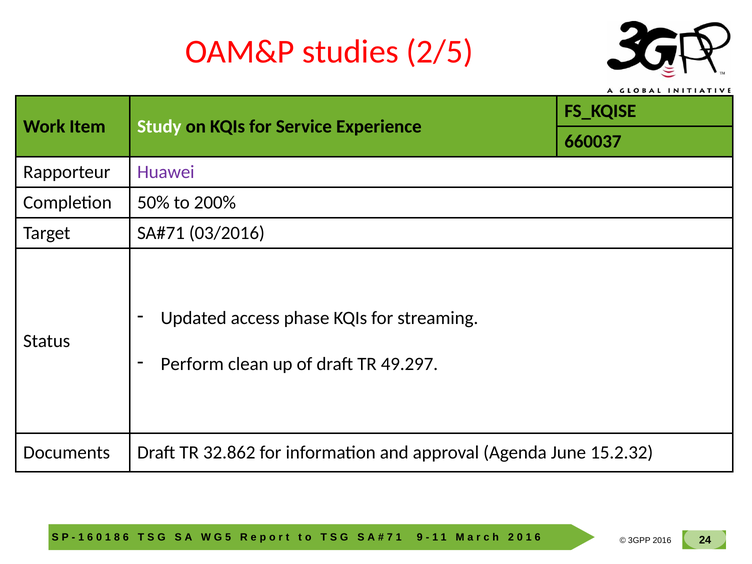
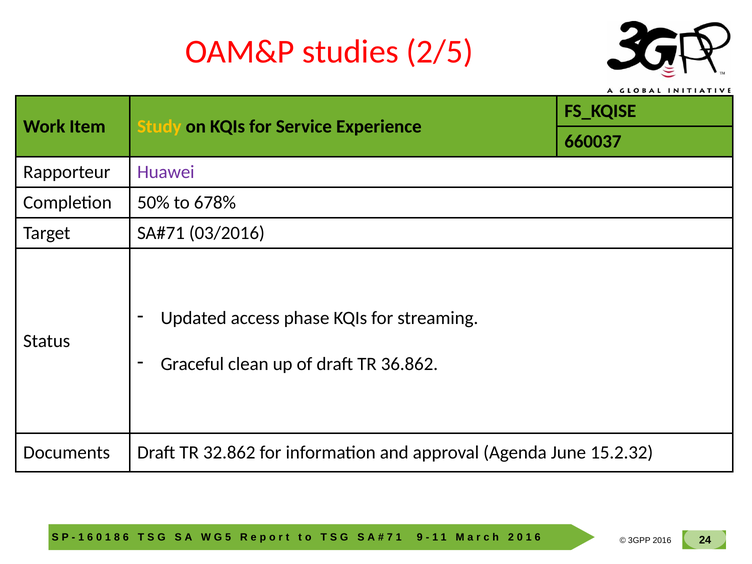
Study colour: white -> yellow (159, 126)
200%: 200% -> 678% (215, 203)
Perform: Perform -> Graceful (192, 364)
49.297: 49.297 -> 36.862 (409, 364)
